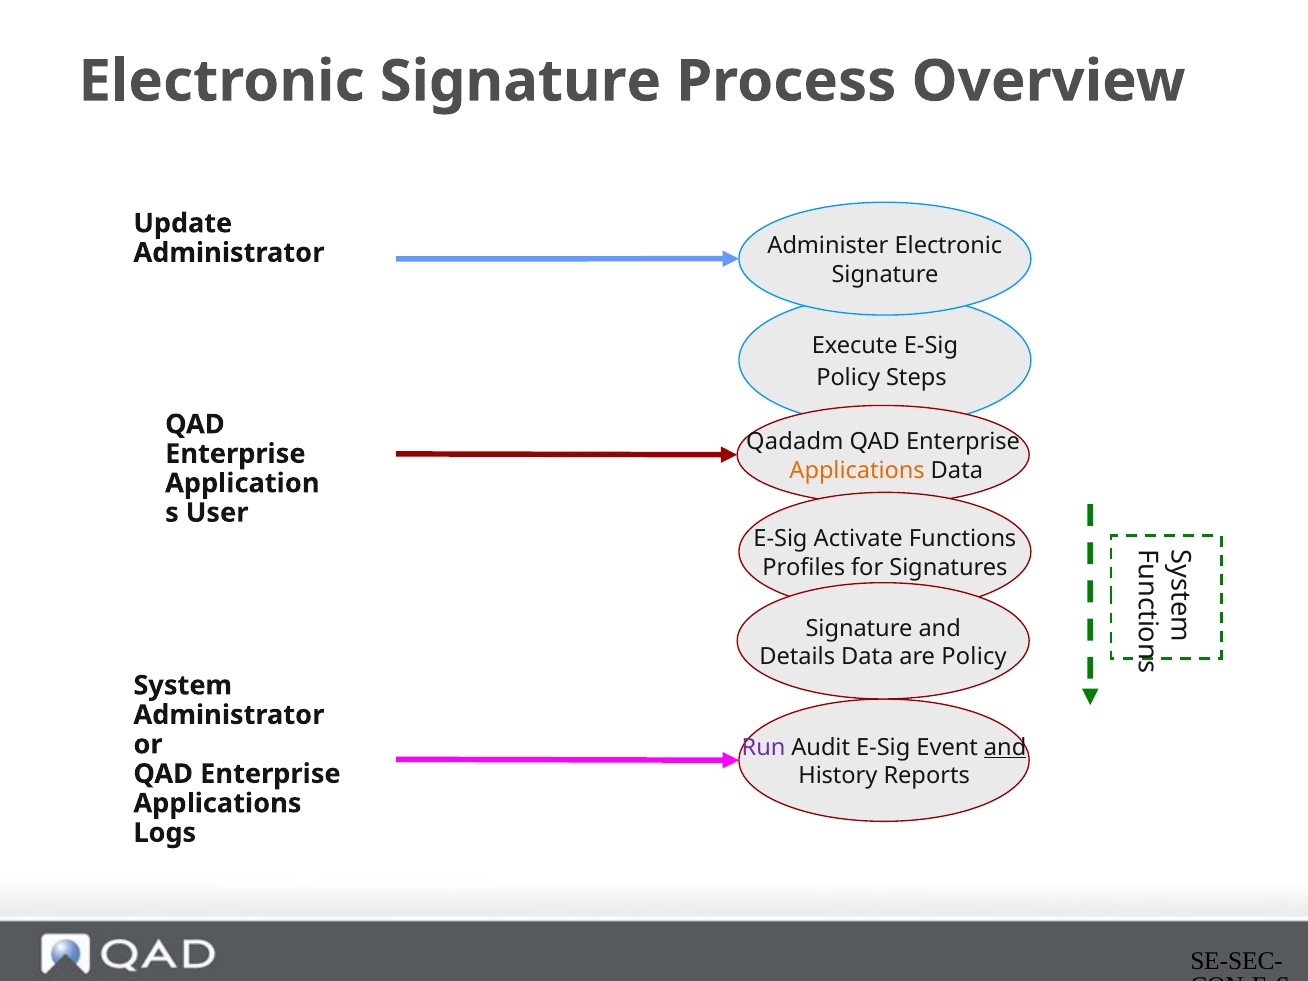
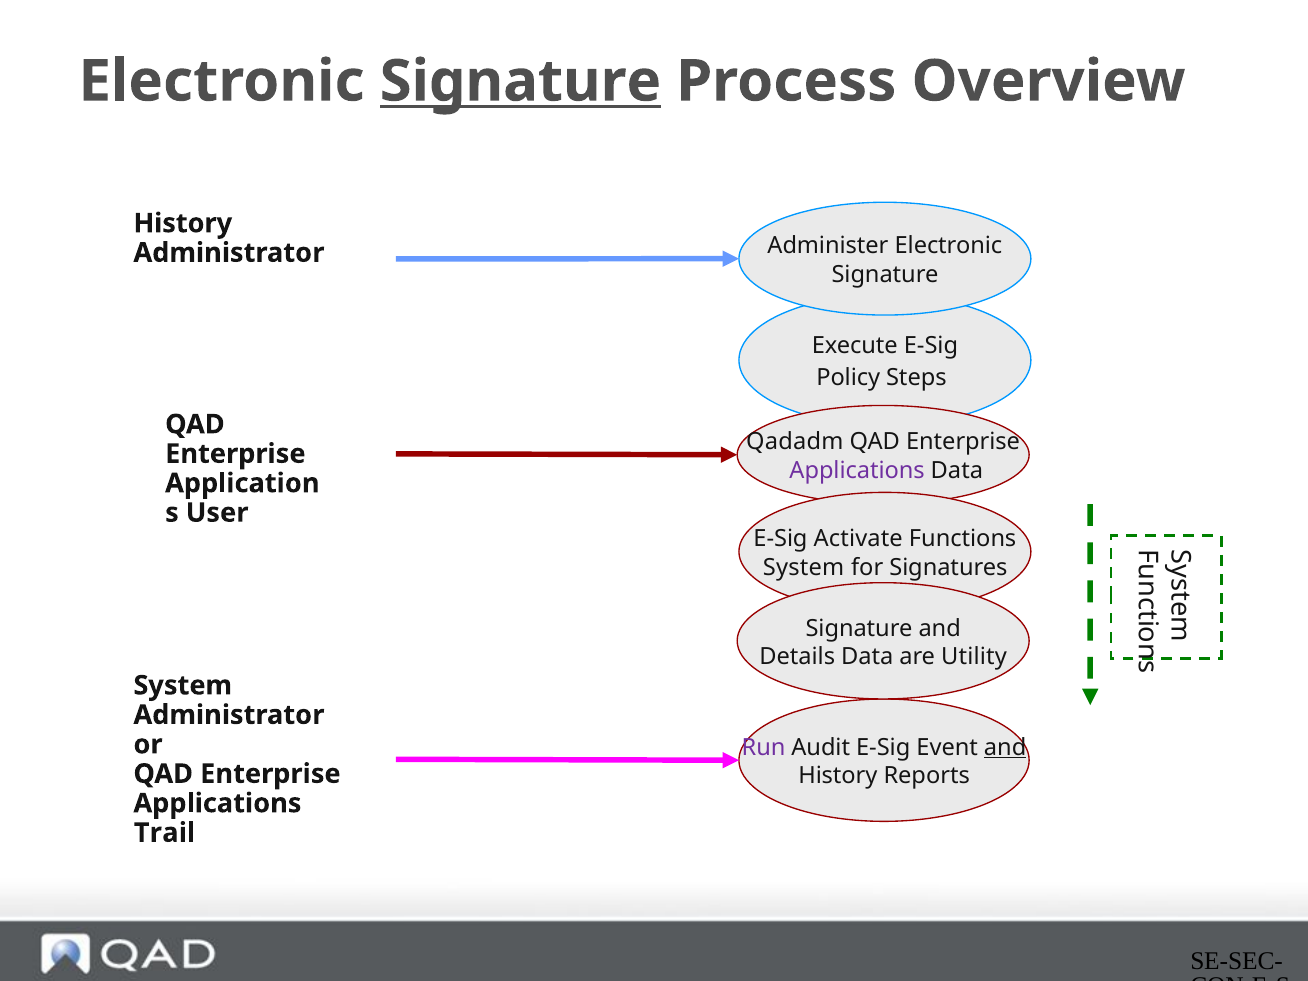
Signature underline: none -> present (520, 81)
Update: Update -> History (183, 223)
Applications colour: orange -> purple (857, 470)
Profiles: Profiles -> System (804, 567)
are Policy: Policy -> Utility (974, 657)
Logs: Logs -> Trail (165, 833)
